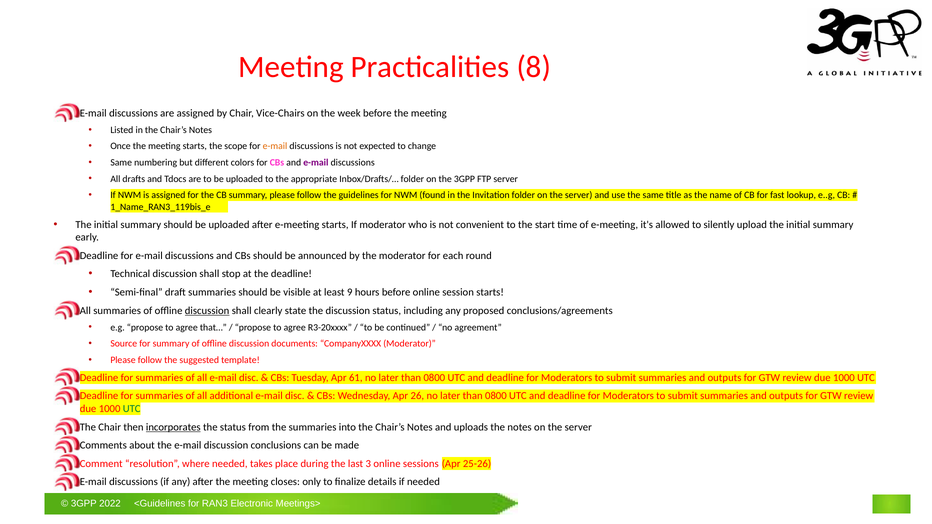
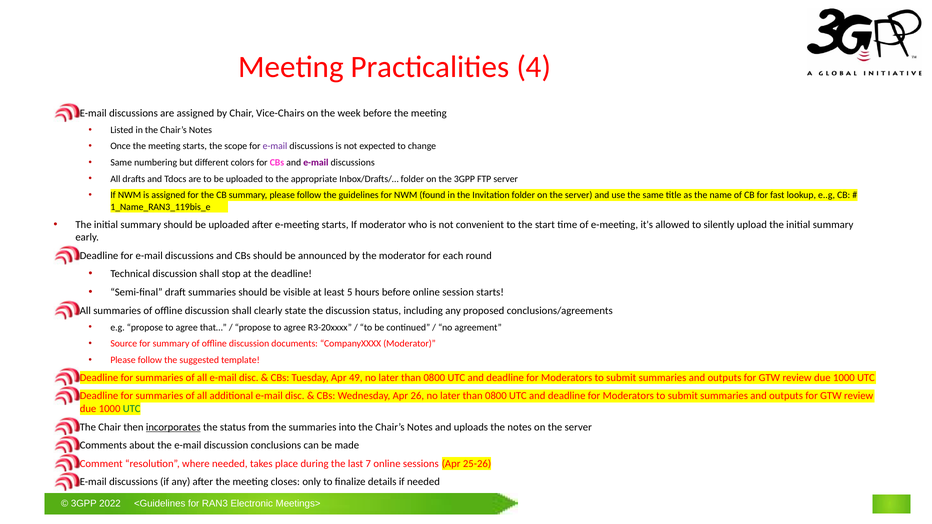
8: 8 -> 4 (534, 67)
e-mail colour: orange -> purple (275, 146)
least 9: 9 -> 5 (350, 292)
discussion underline: present -> none (207, 311)
61: 61 -> 49 (356, 378)
3: 3 -> 7 (368, 464)
